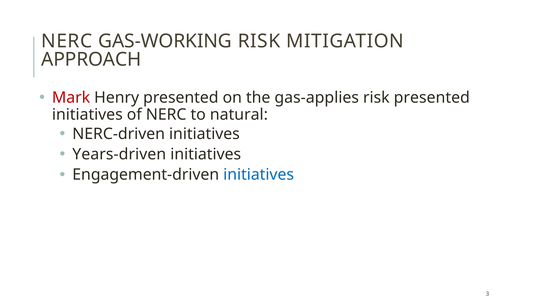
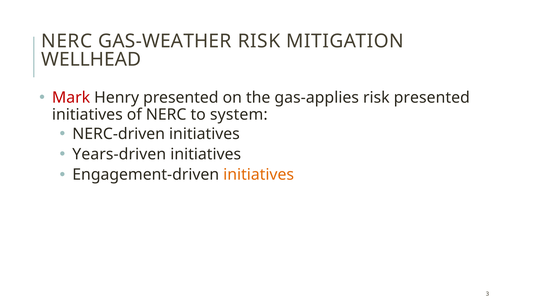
GAS-WORKING: GAS-WORKING -> GAS-WEATHER (165, 41)
APPROACH: APPROACH -> WELLHEAD (91, 60)
natural: natural -> system (239, 114)
initiatives colour: blue -> orange (259, 175)
